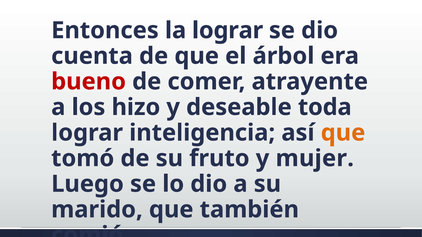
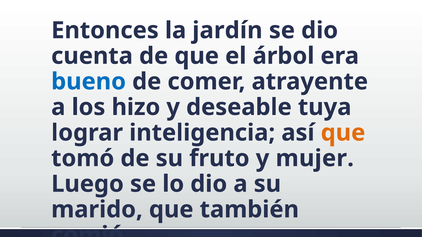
la lograr: lograr -> jardín (227, 30)
bueno colour: red -> blue (89, 82)
toda: toda -> tuya (325, 107)
